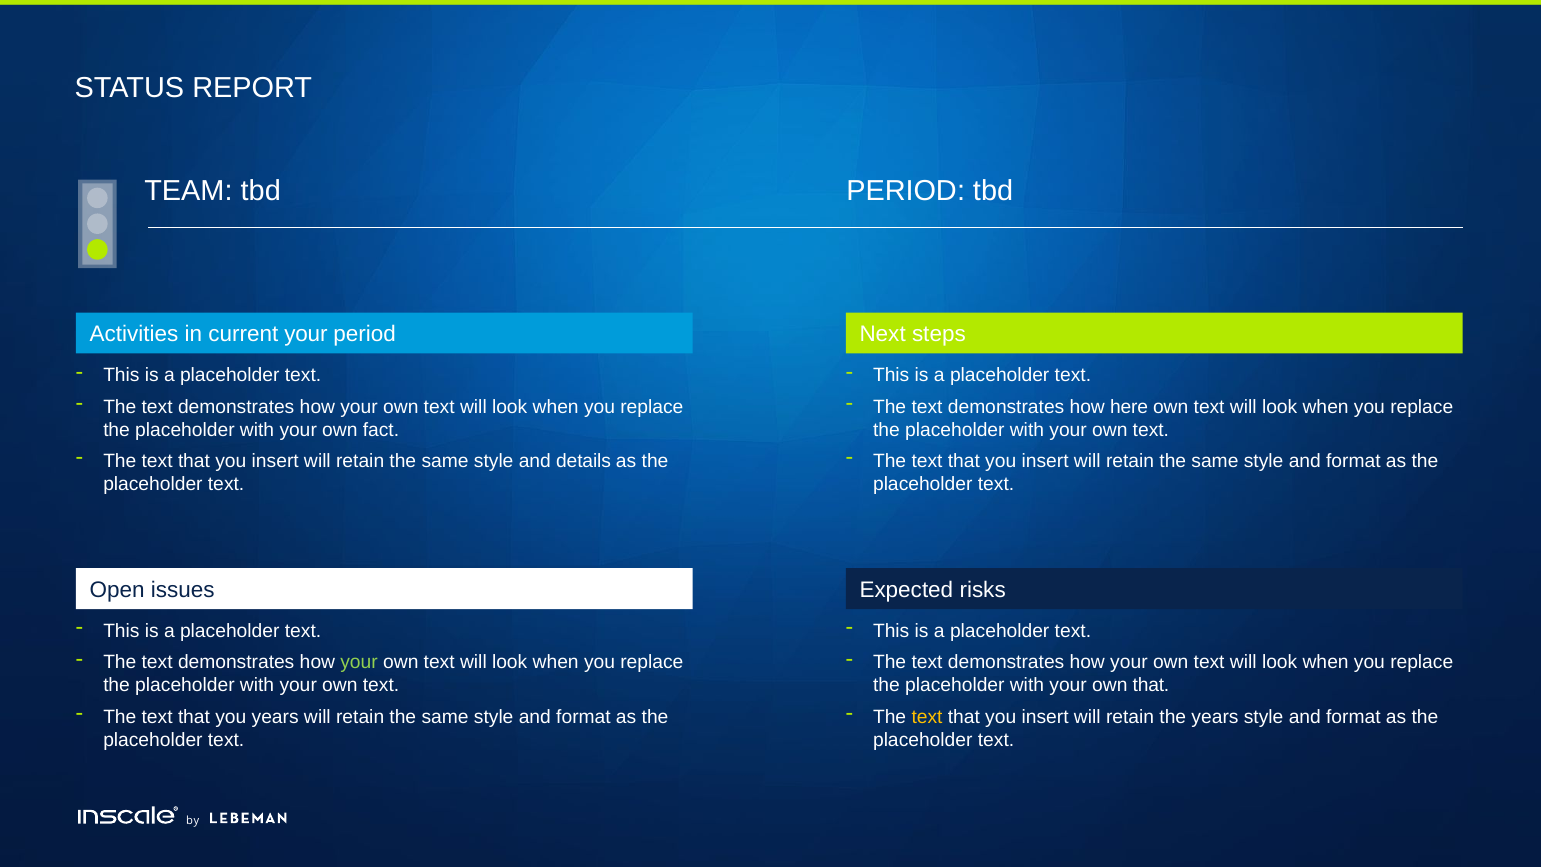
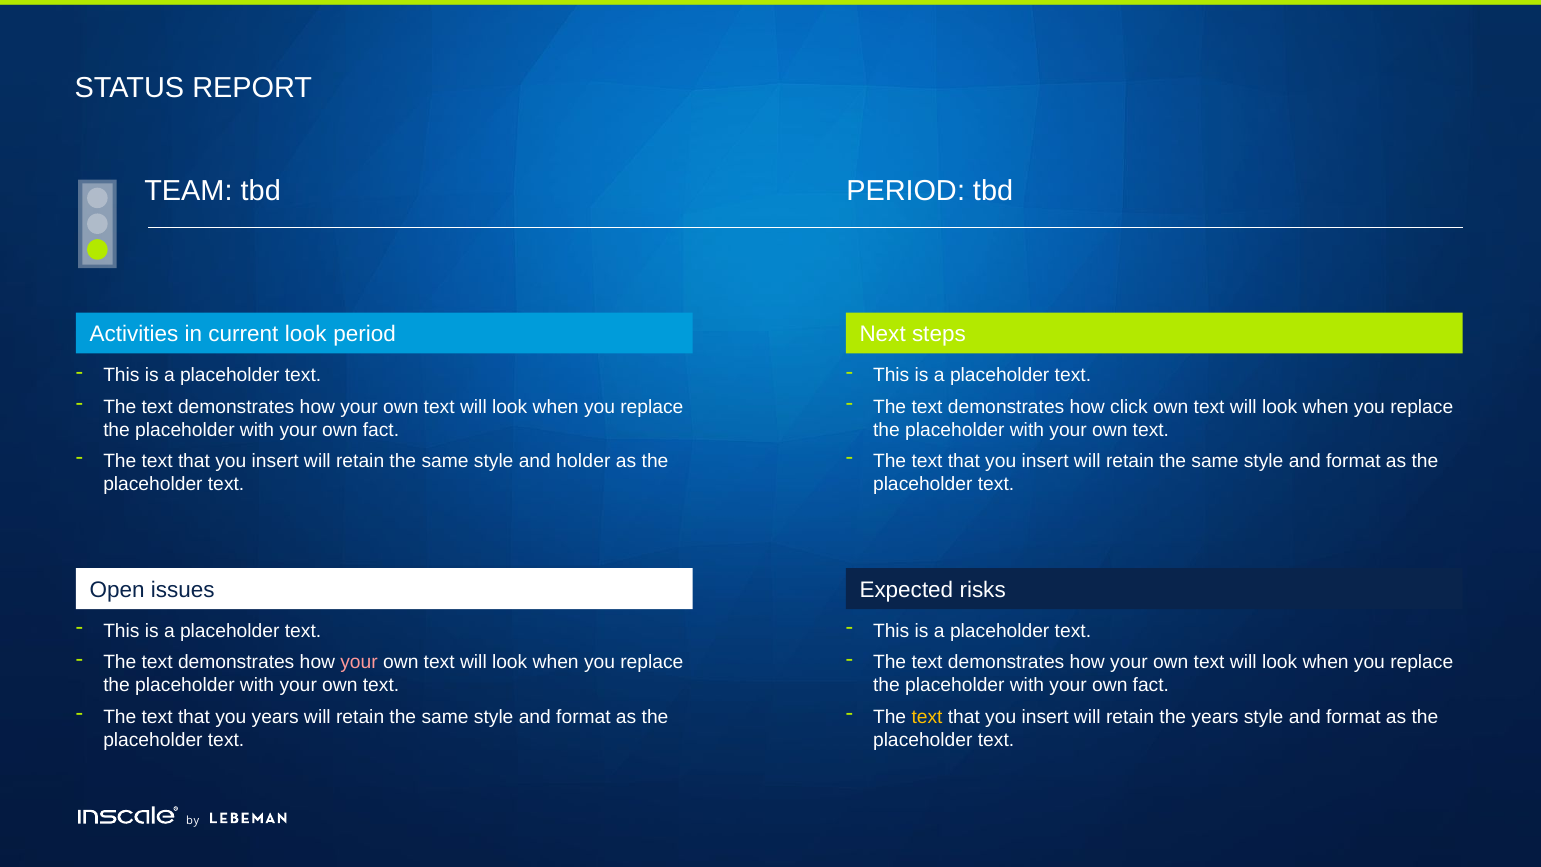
current your: your -> look (306, 335)
here: here -> click (1129, 407)
details: details -> holder (583, 461)
your colour: light green -> pink (359, 662)
that: that -> fact (1151, 686)
